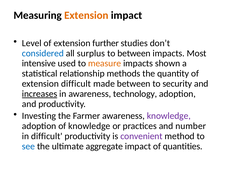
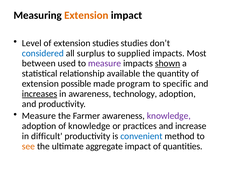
extension further: further -> studies (106, 43)
to between: between -> supplied (134, 53)
intensive: intensive -> between (39, 63)
measure colour: orange -> purple (105, 63)
shown underline: none -> present (168, 63)
methods: methods -> available (124, 73)
extension difficult: difficult -> possible (76, 84)
made between: between -> program (134, 84)
security: security -> specific (177, 84)
Investing: Investing -> Measure (39, 116)
number: number -> increase (191, 126)
convenient colour: purple -> blue (141, 136)
see colour: blue -> orange (28, 146)
